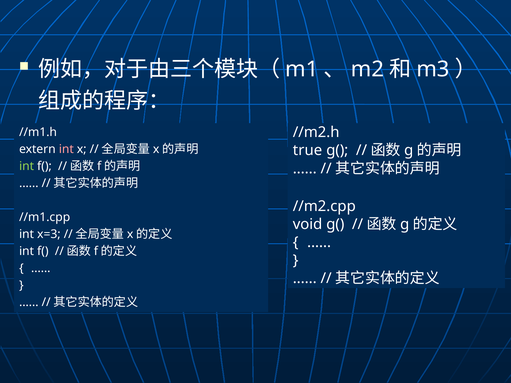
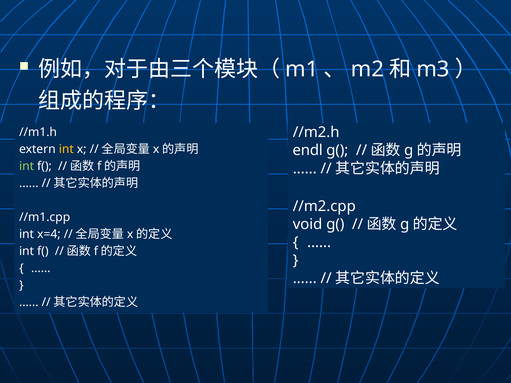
int colour: pink -> yellow (66, 149)
true: true -> endl (308, 151)
x=3: x=3 -> x=4 (49, 234)
